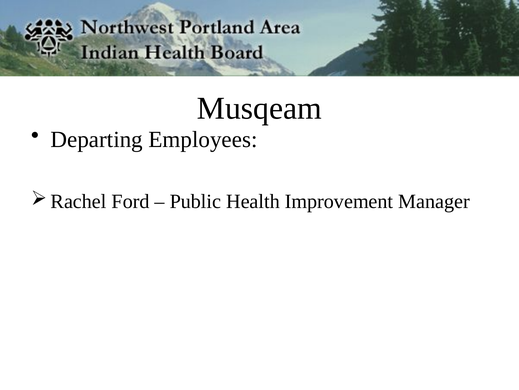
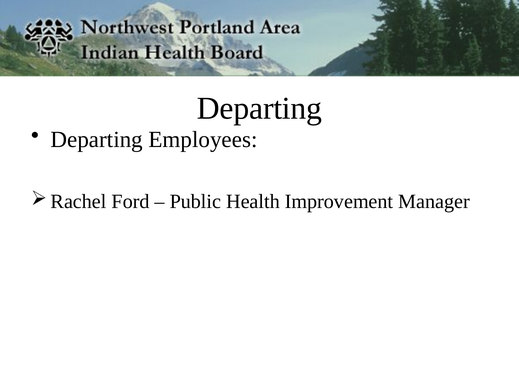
Musqeam: Musqeam -> Departing (259, 108)
